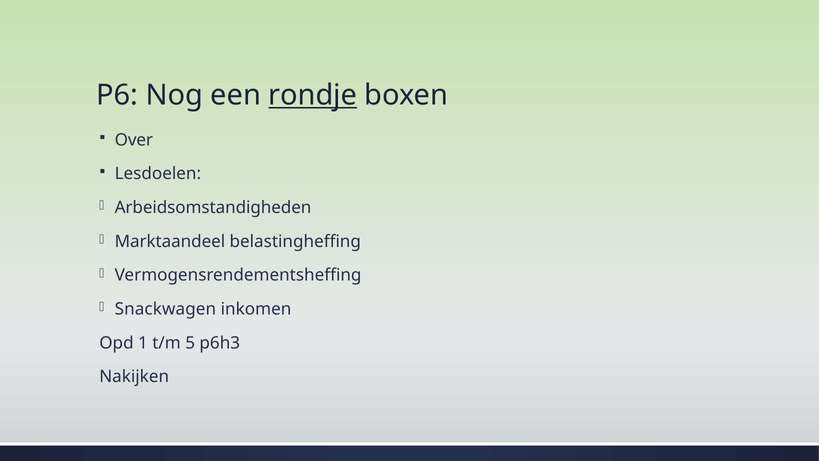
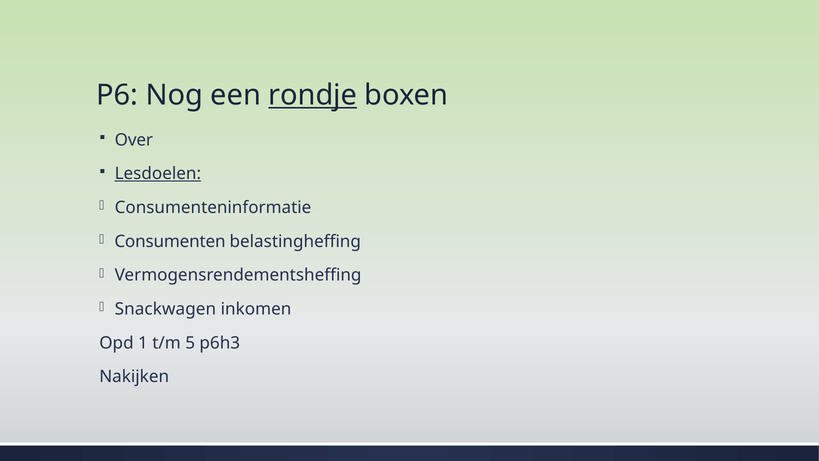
Lesdoelen underline: none -> present (158, 174)
Arbeidsomstandigheden: Arbeidsomstandigheden -> Consumenteninformatie (213, 208)
Marktaandeel: Marktaandeel -> Consumenten (170, 241)
